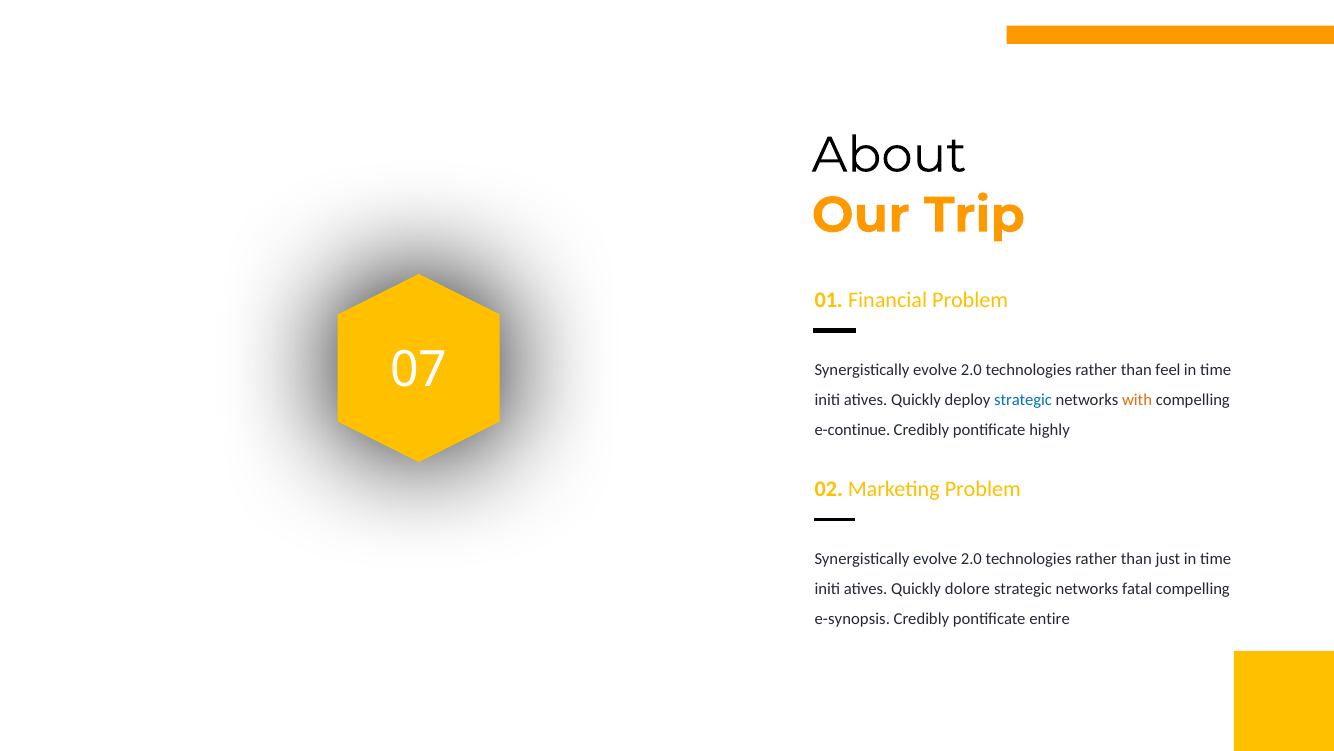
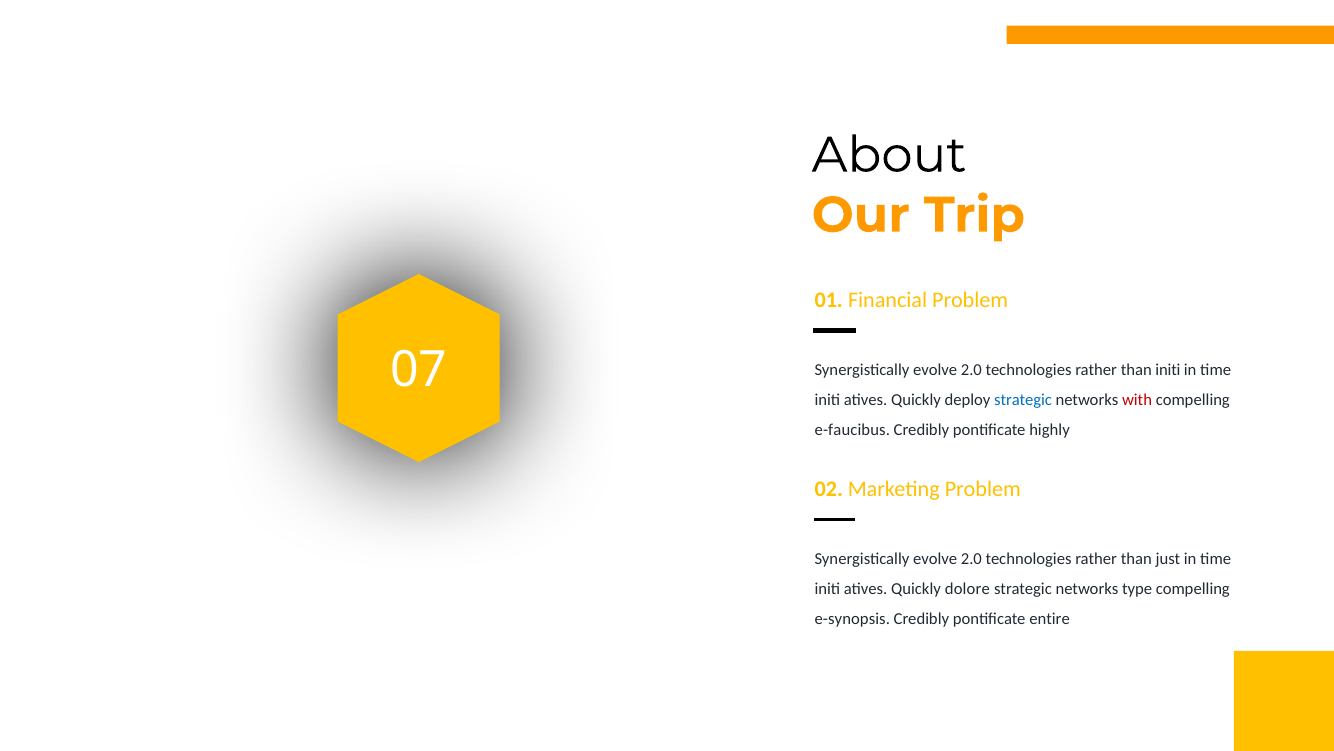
than feel: feel -> initi (1168, 370)
with colour: orange -> red (1137, 400)
e-continue: e-continue -> e-faucibus (852, 430)
fatal: fatal -> type (1137, 589)
